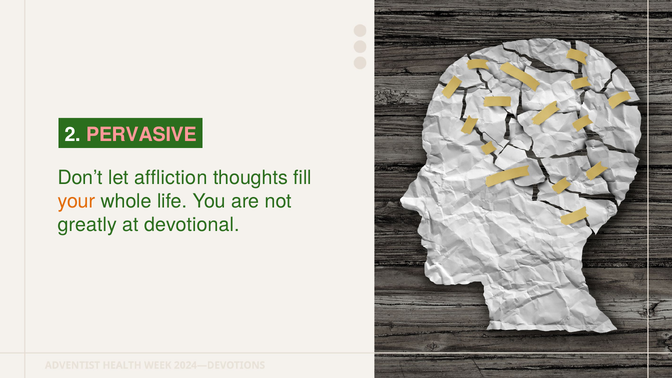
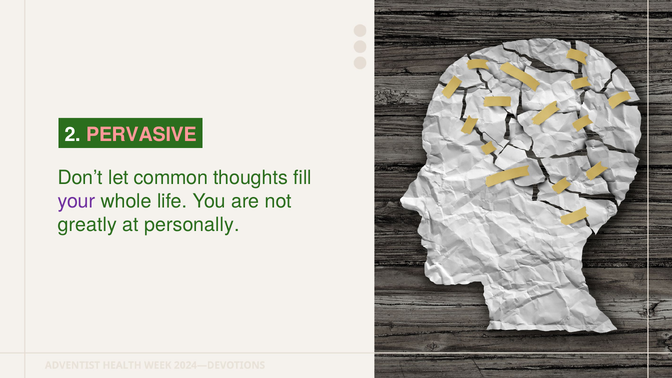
affliction: affliction -> common (171, 178)
your colour: orange -> purple (76, 201)
devotional: devotional -> personally (192, 225)
